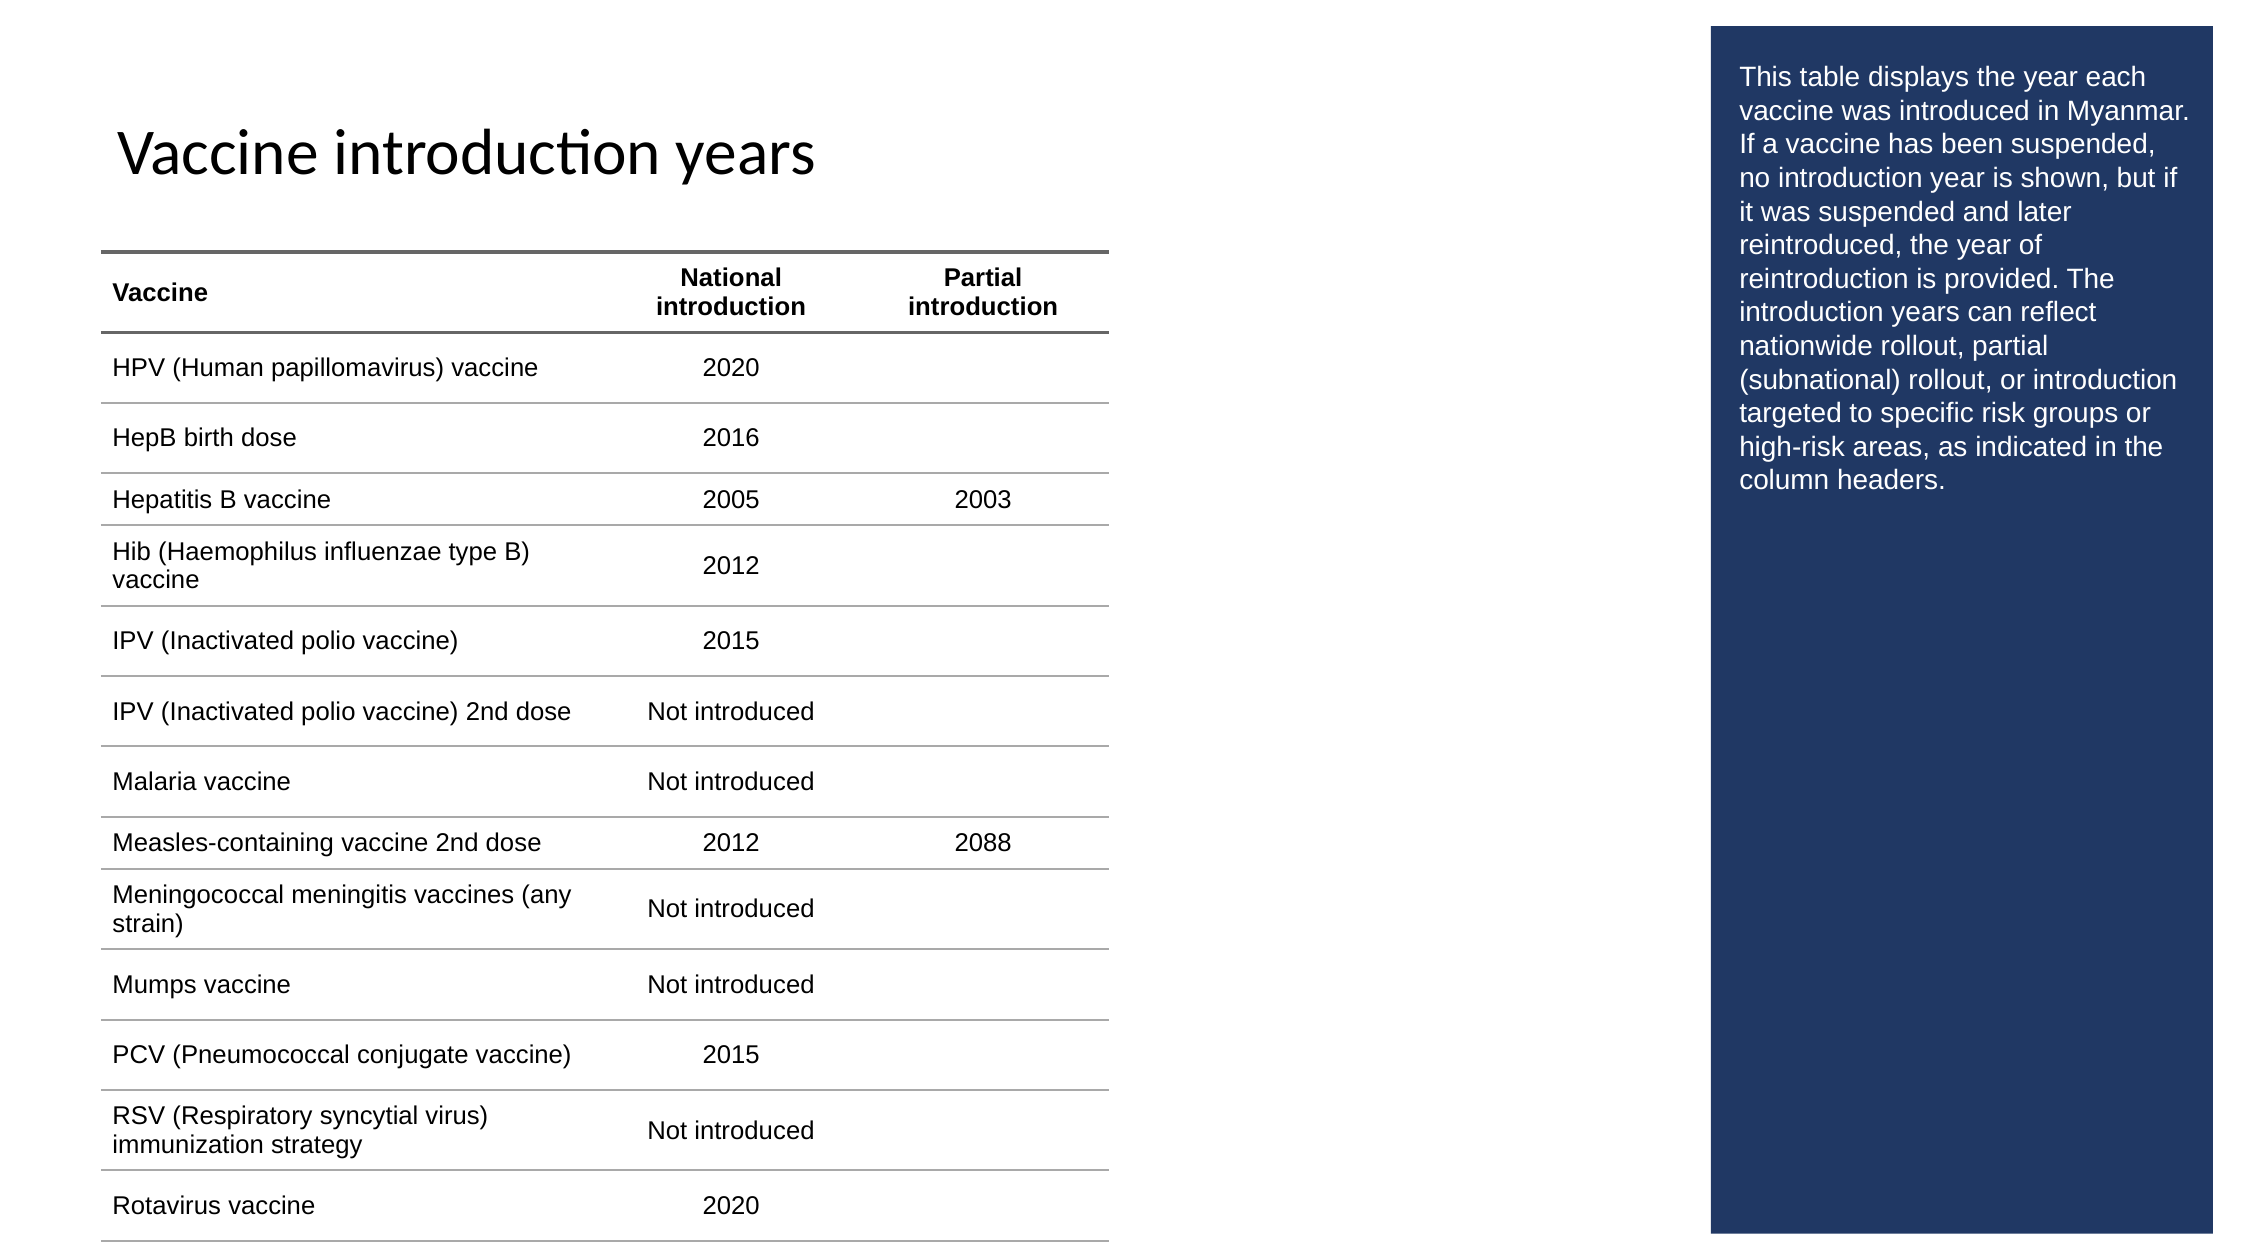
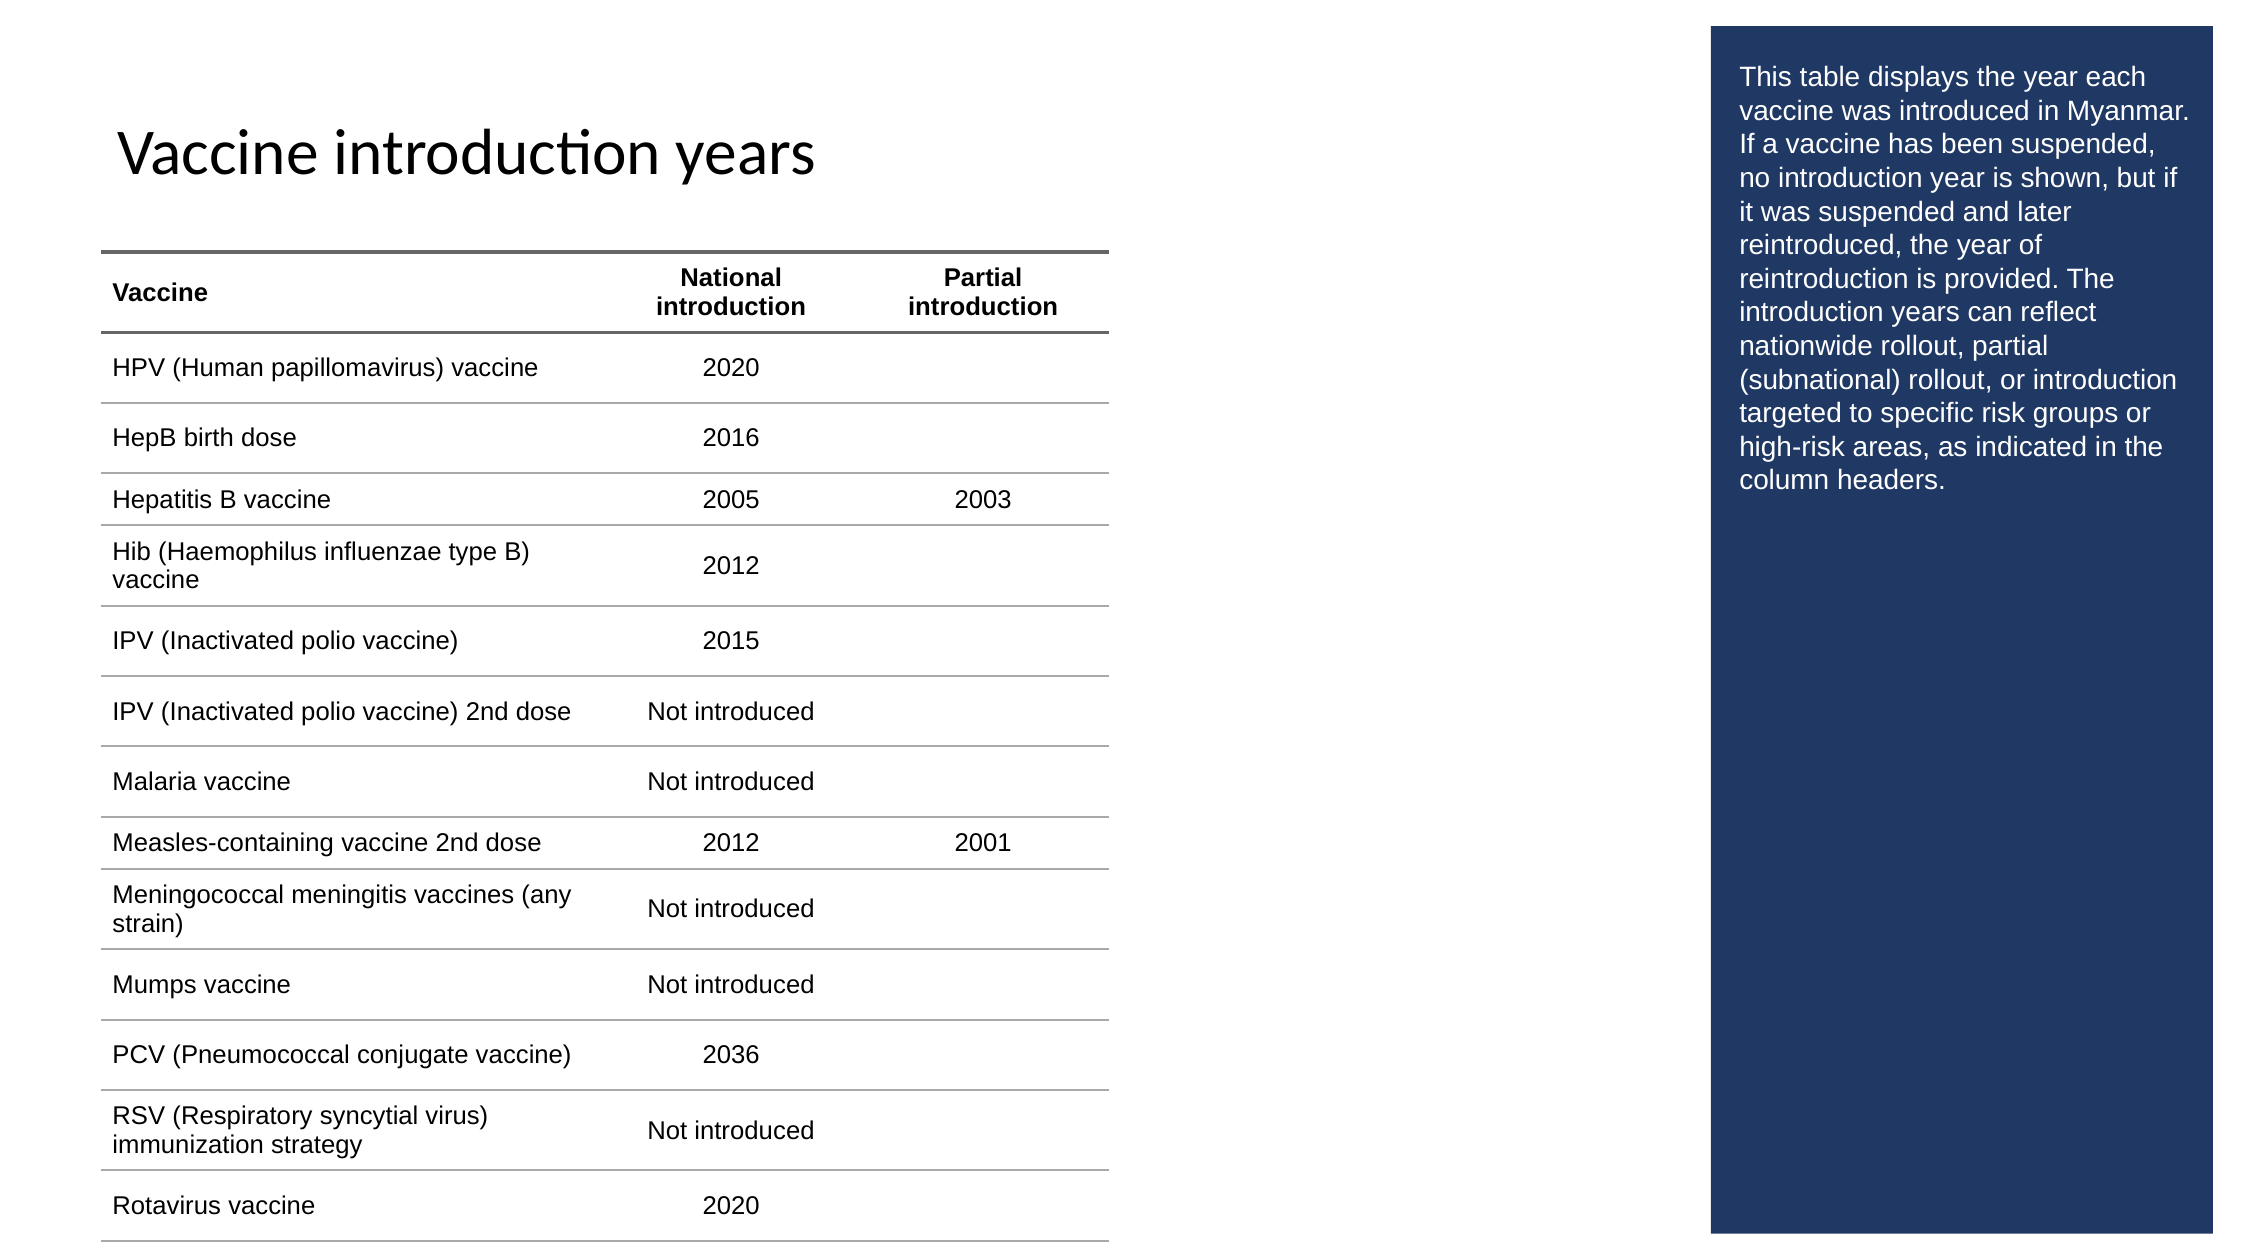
2088: 2088 -> 2001 (983, 844)
conjugate vaccine 2015: 2015 -> 2036 (731, 1056)
